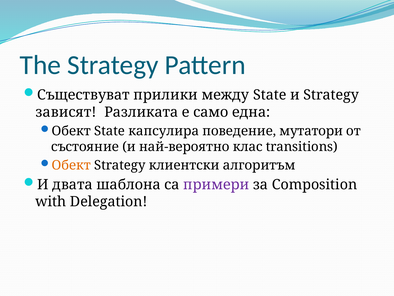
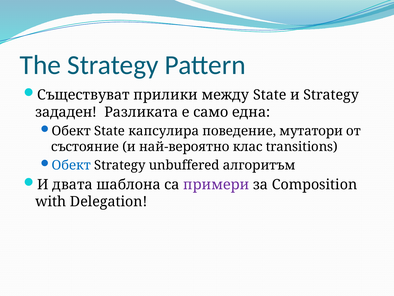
зависят: зависят -> зададен (66, 112)
Обект colour: orange -> blue (71, 165)
клиентски: клиентски -> unbuffered (184, 165)
